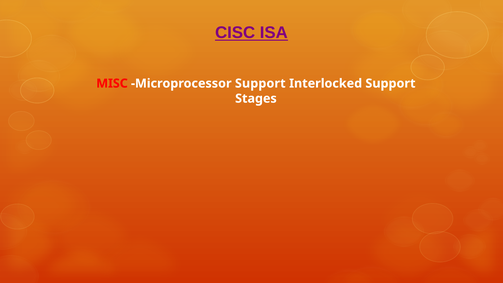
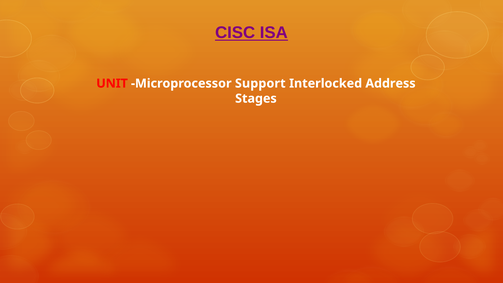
MISC: MISC -> UNIT (112, 83)
Interlocked Support: Support -> Address (390, 83)
